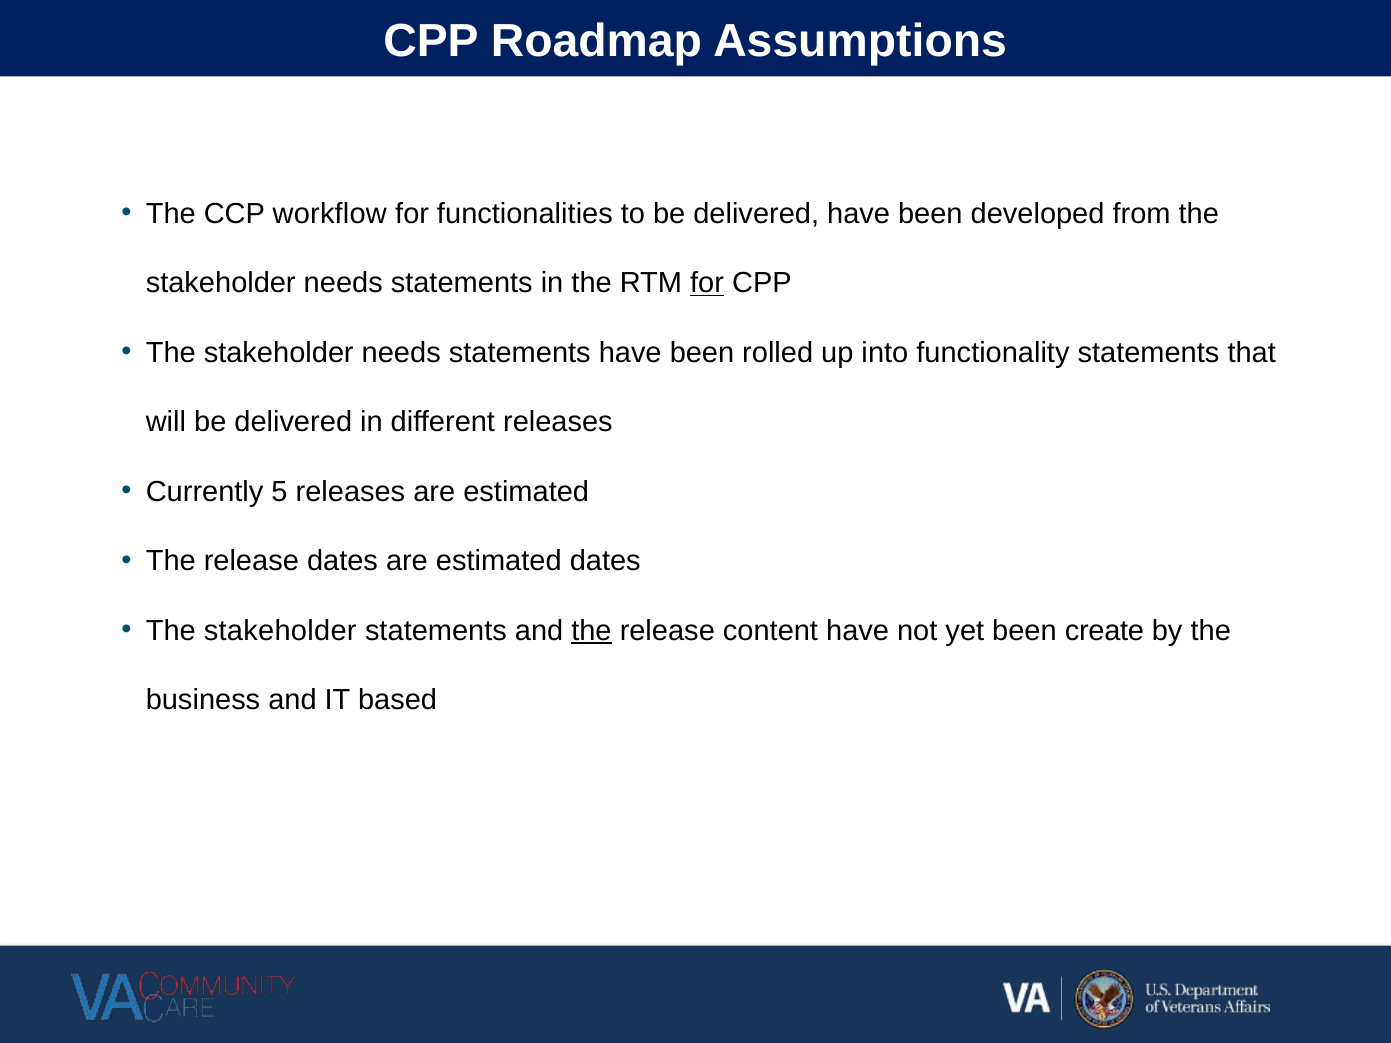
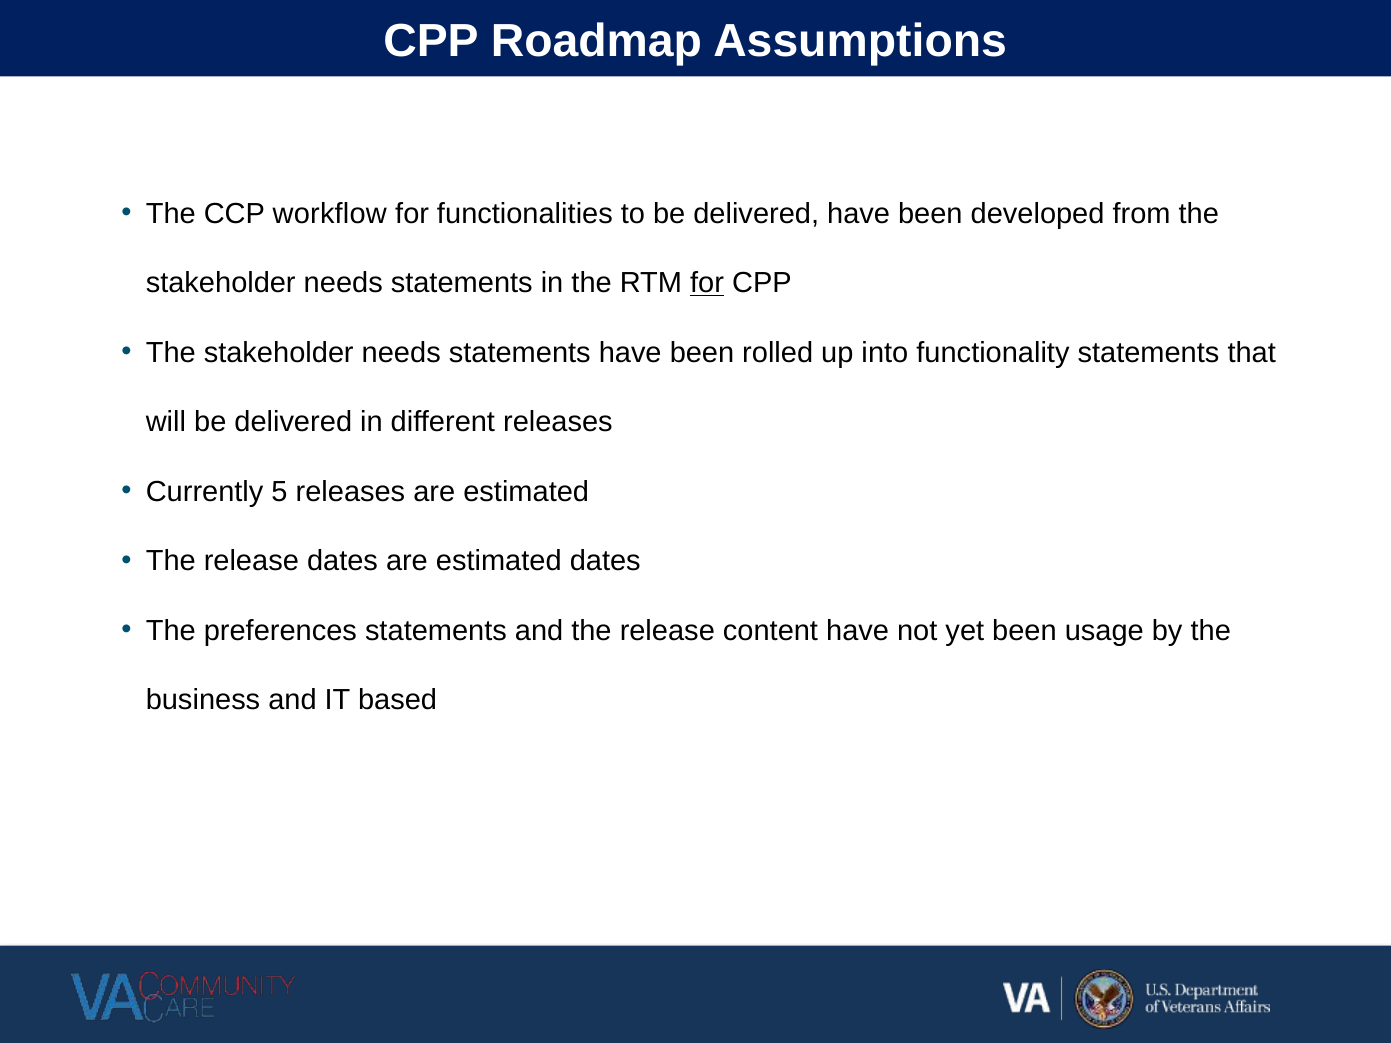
stakeholder: stakeholder -> preferences (280, 631)
the underline: present -> none (591, 631)
create: create -> usage (1104, 631)
